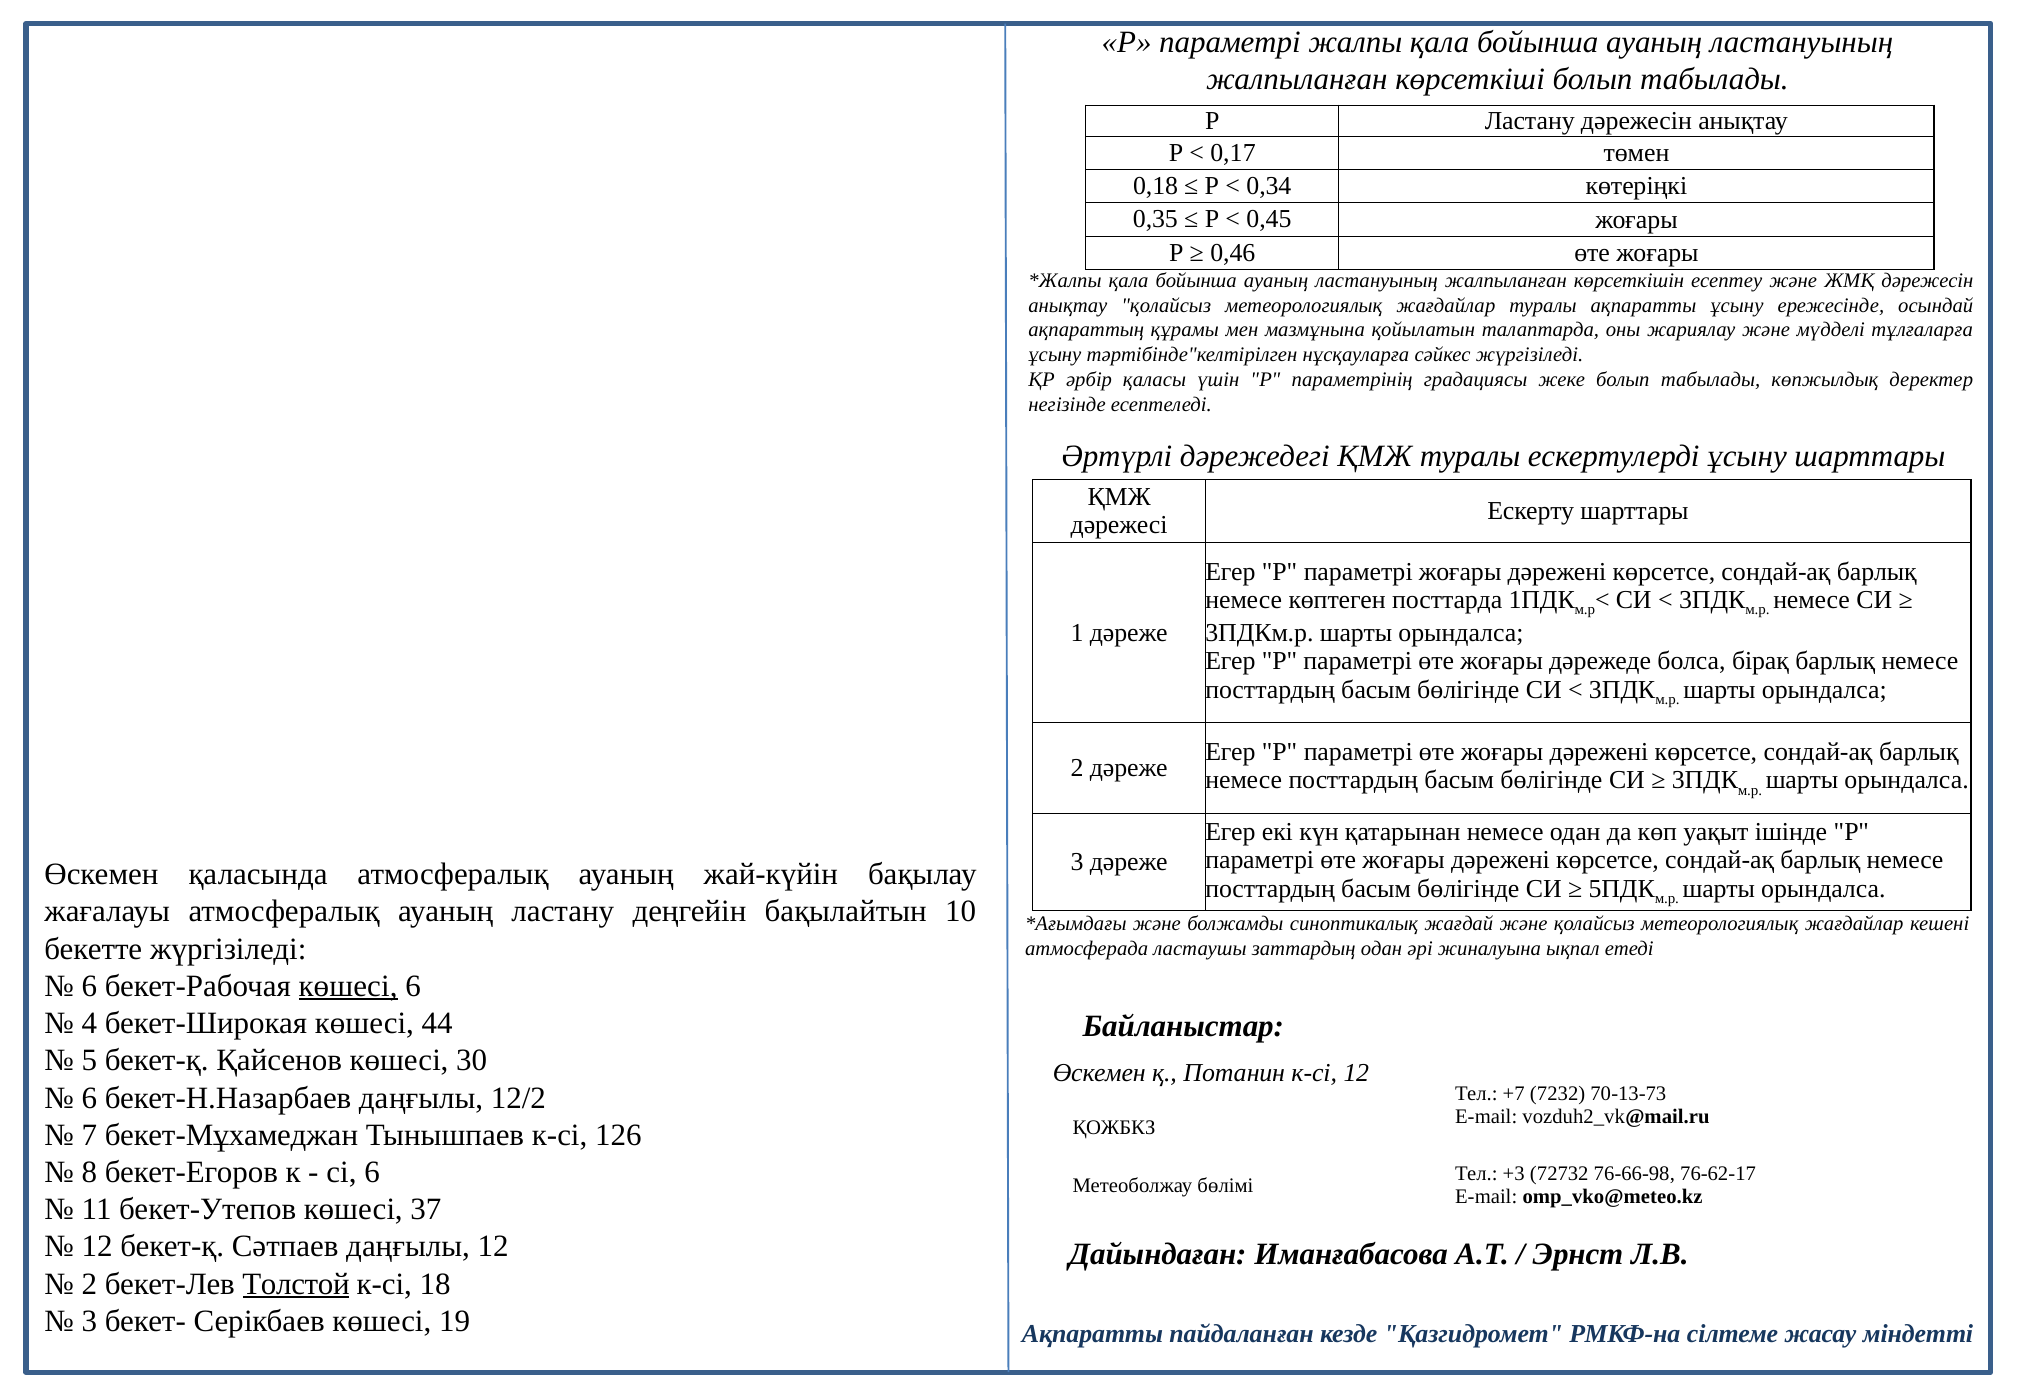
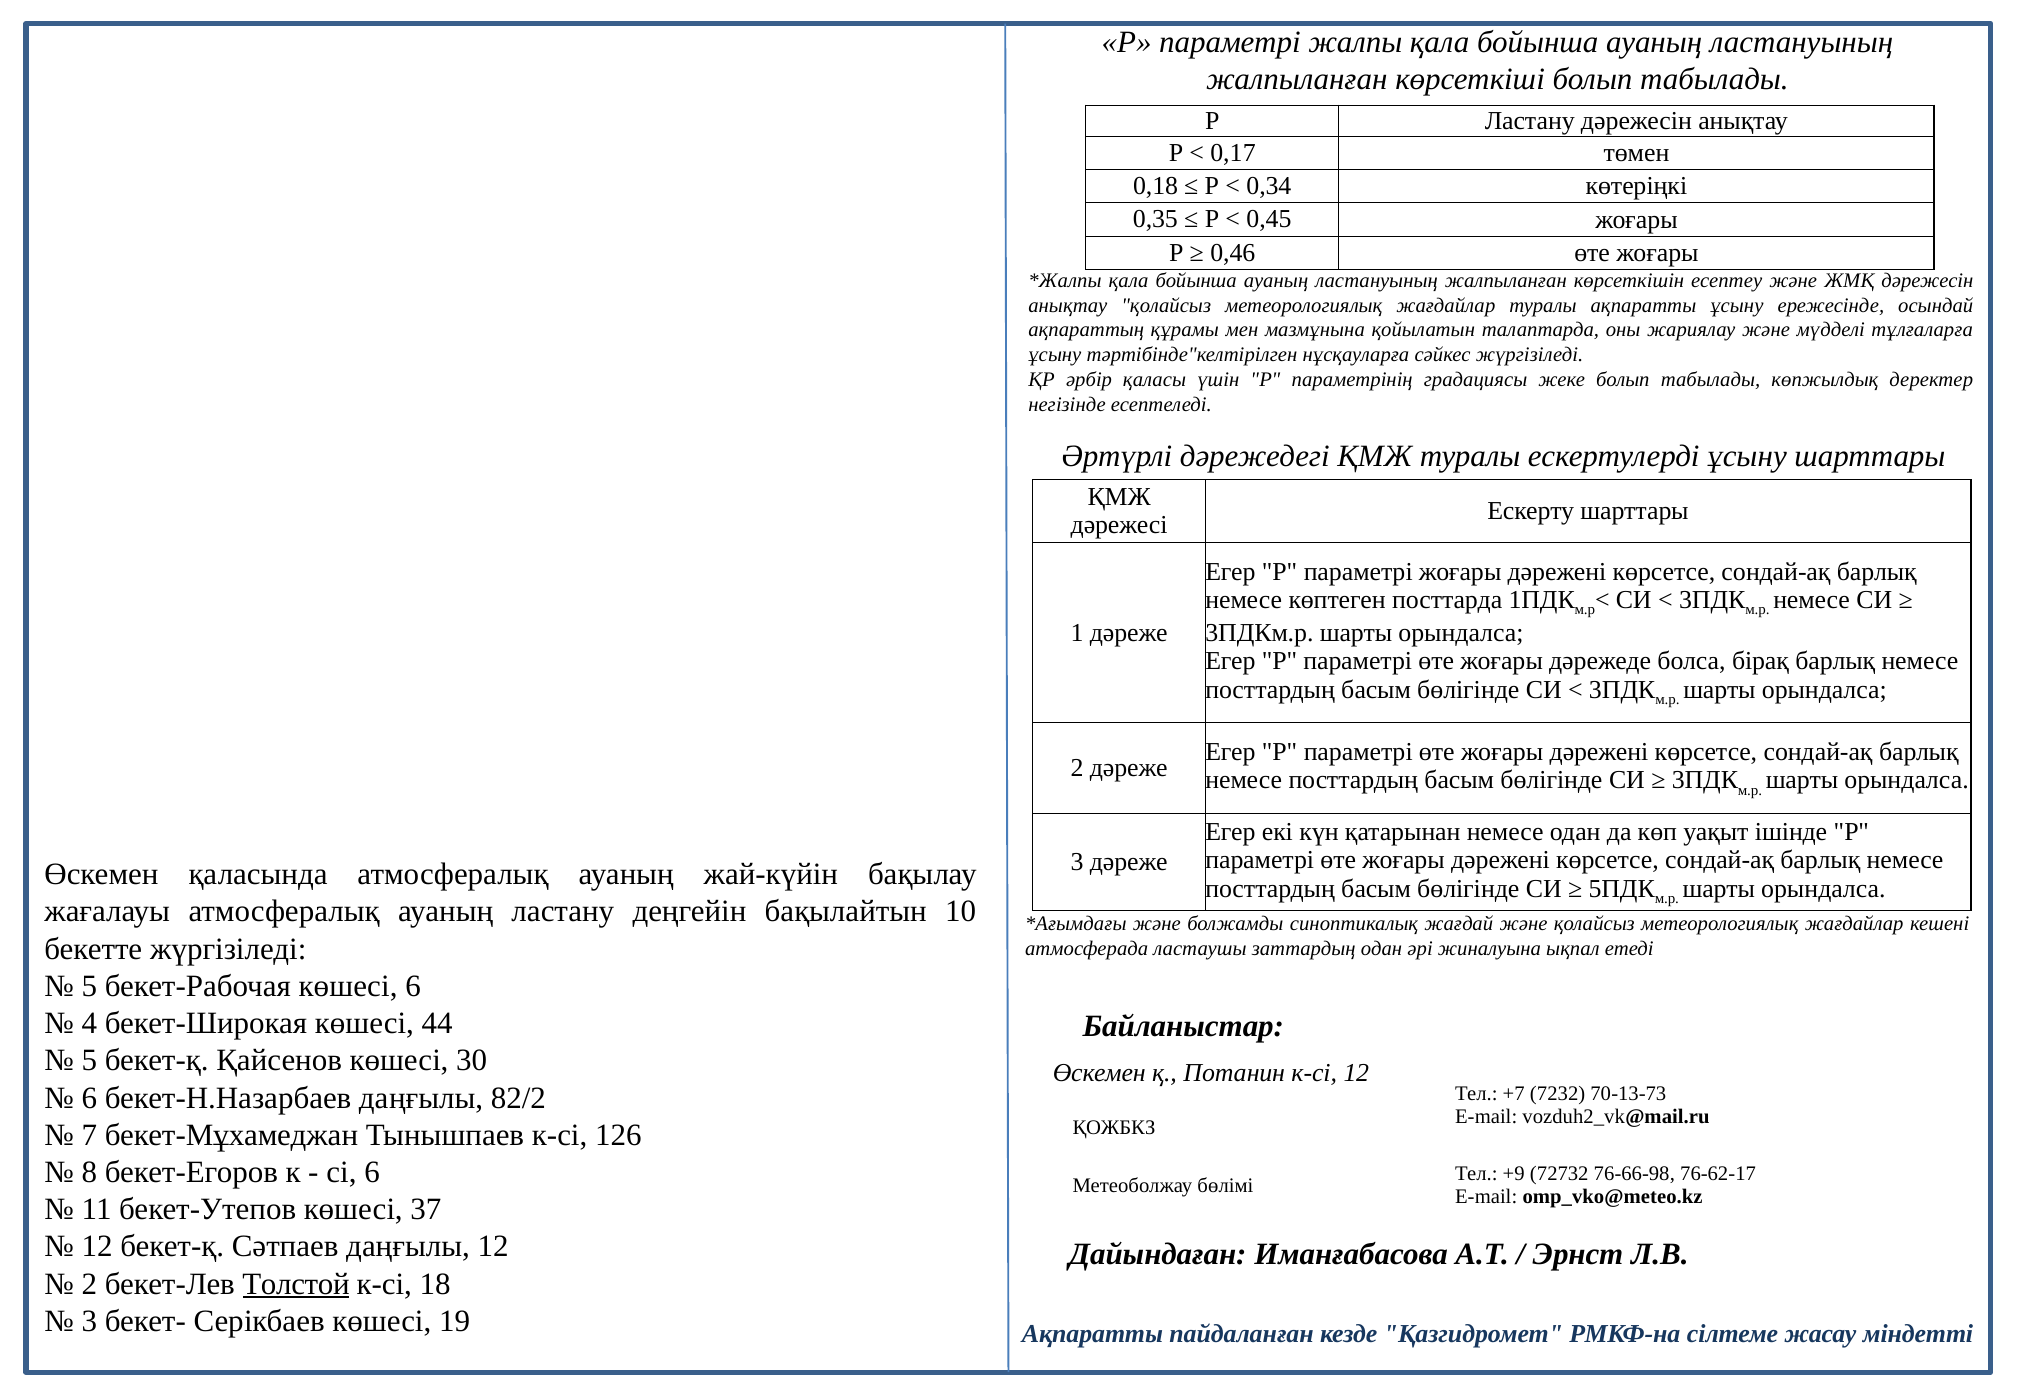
6: 6 -> 5 (89, 986)
көшесі underline: present -> none (348, 986)
12/2: 12/2 -> 82/2 (518, 1098)
+3: +3 -> +9 (1514, 1174)
